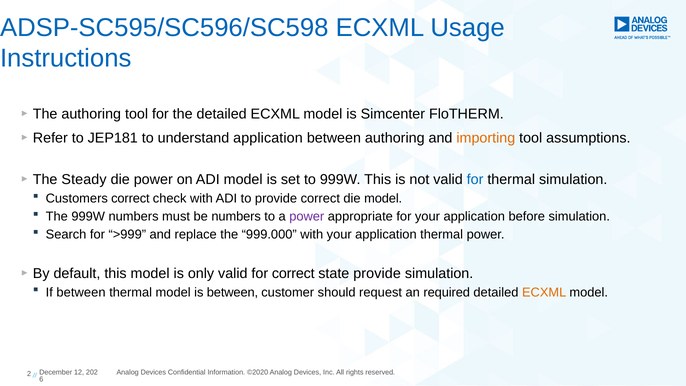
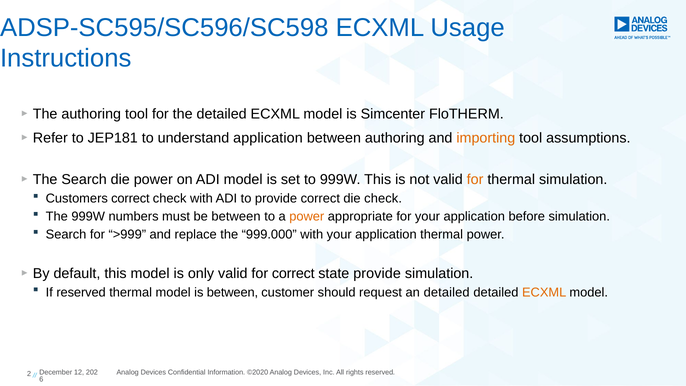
The Steady: Steady -> Search (84, 180)
for colour: blue -> orange (475, 180)
die model: model -> check (383, 198)
be numbers: numbers -> between (236, 216)
power colour: purple -> orange (307, 216)
If between: between -> reserved (81, 292)
an required: required -> detailed (447, 292)
